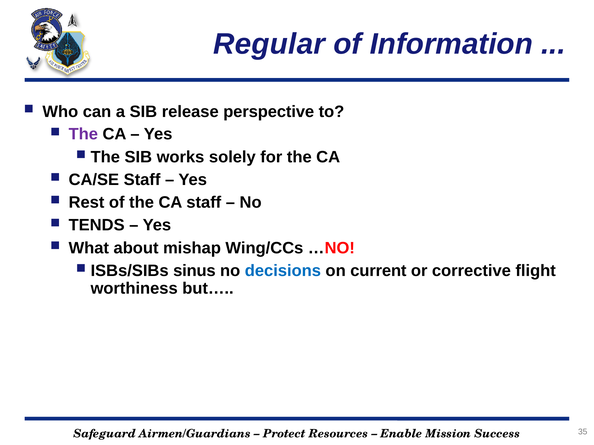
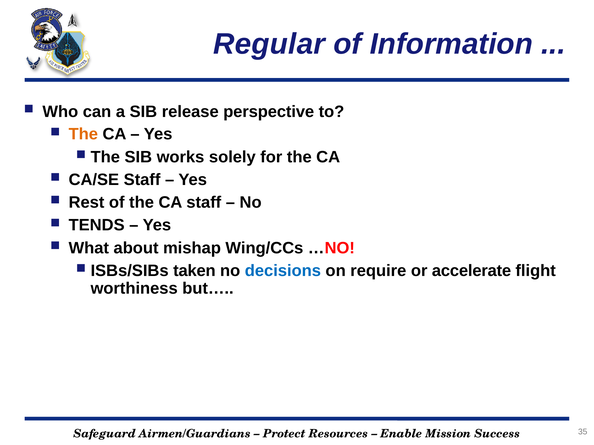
The colour: purple -> orange (83, 134)
sinus: sinus -> taken (194, 271)
current: current -> require (378, 271)
corrective: corrective -> accelerate (472, 271)
